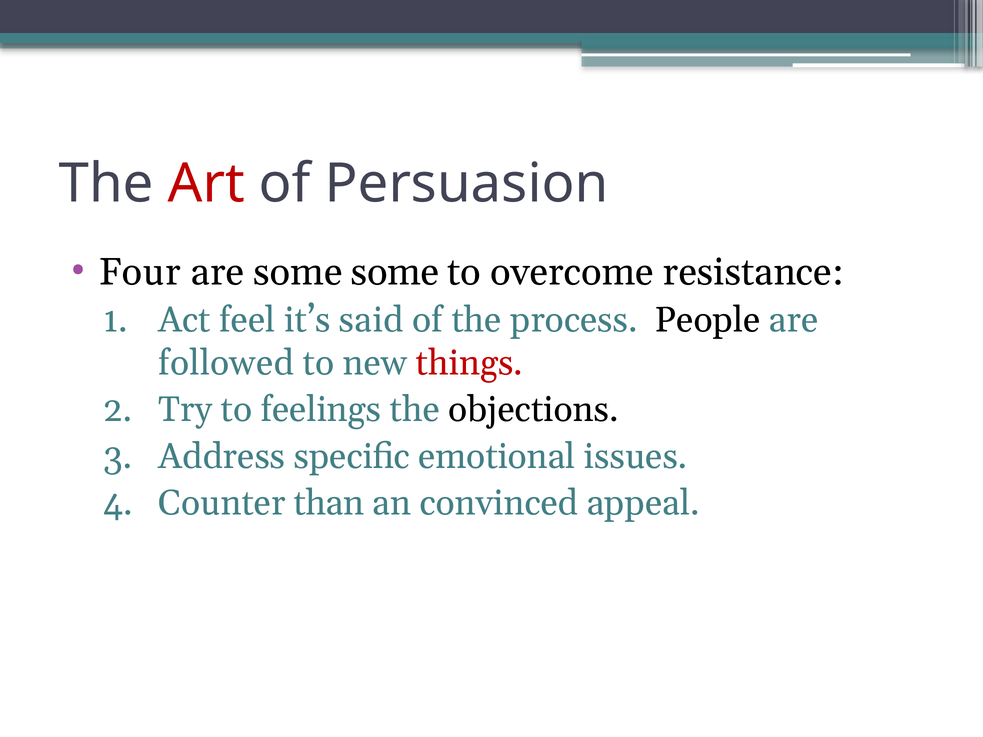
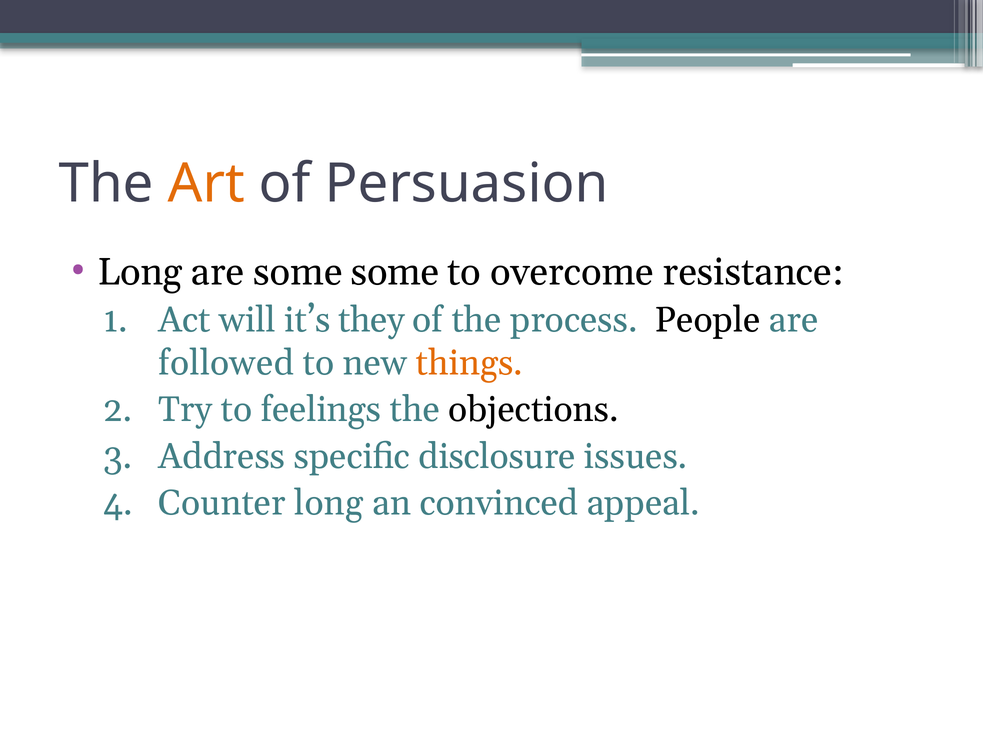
Art colour: red -> orange (206, 184)
Four: Four -> Long (140, 272)
feel: feel -> will (247, 320)
said: said -> they (372, 320)
things colour: red -> orange (469, 363)
emotional: emotional -> disclosure (497, 457)
Counter than: than -> long (329, 503)
